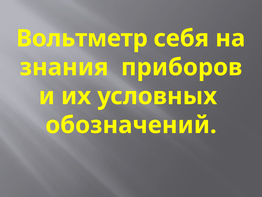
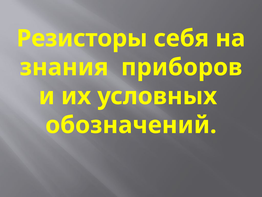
Вольтметр: Вольтметр -> Резисторы (82, 38)
